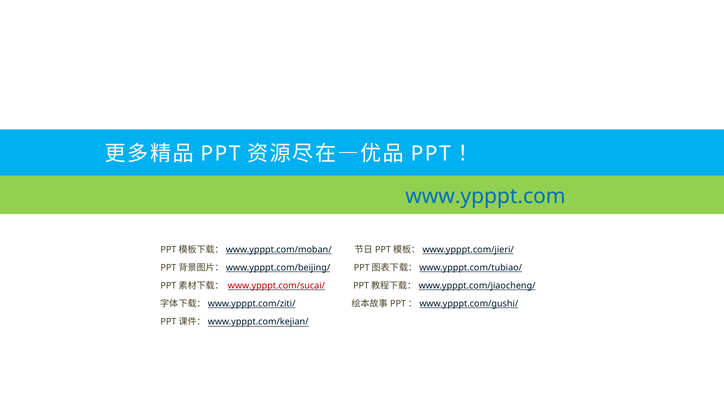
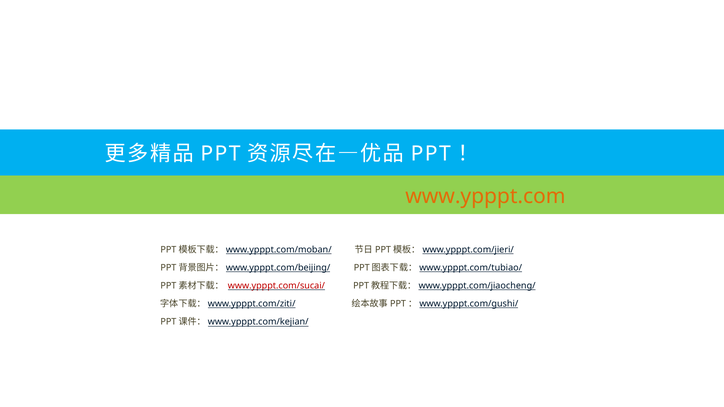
www.ypppt.com colour: blue -> orange (485, 196)
